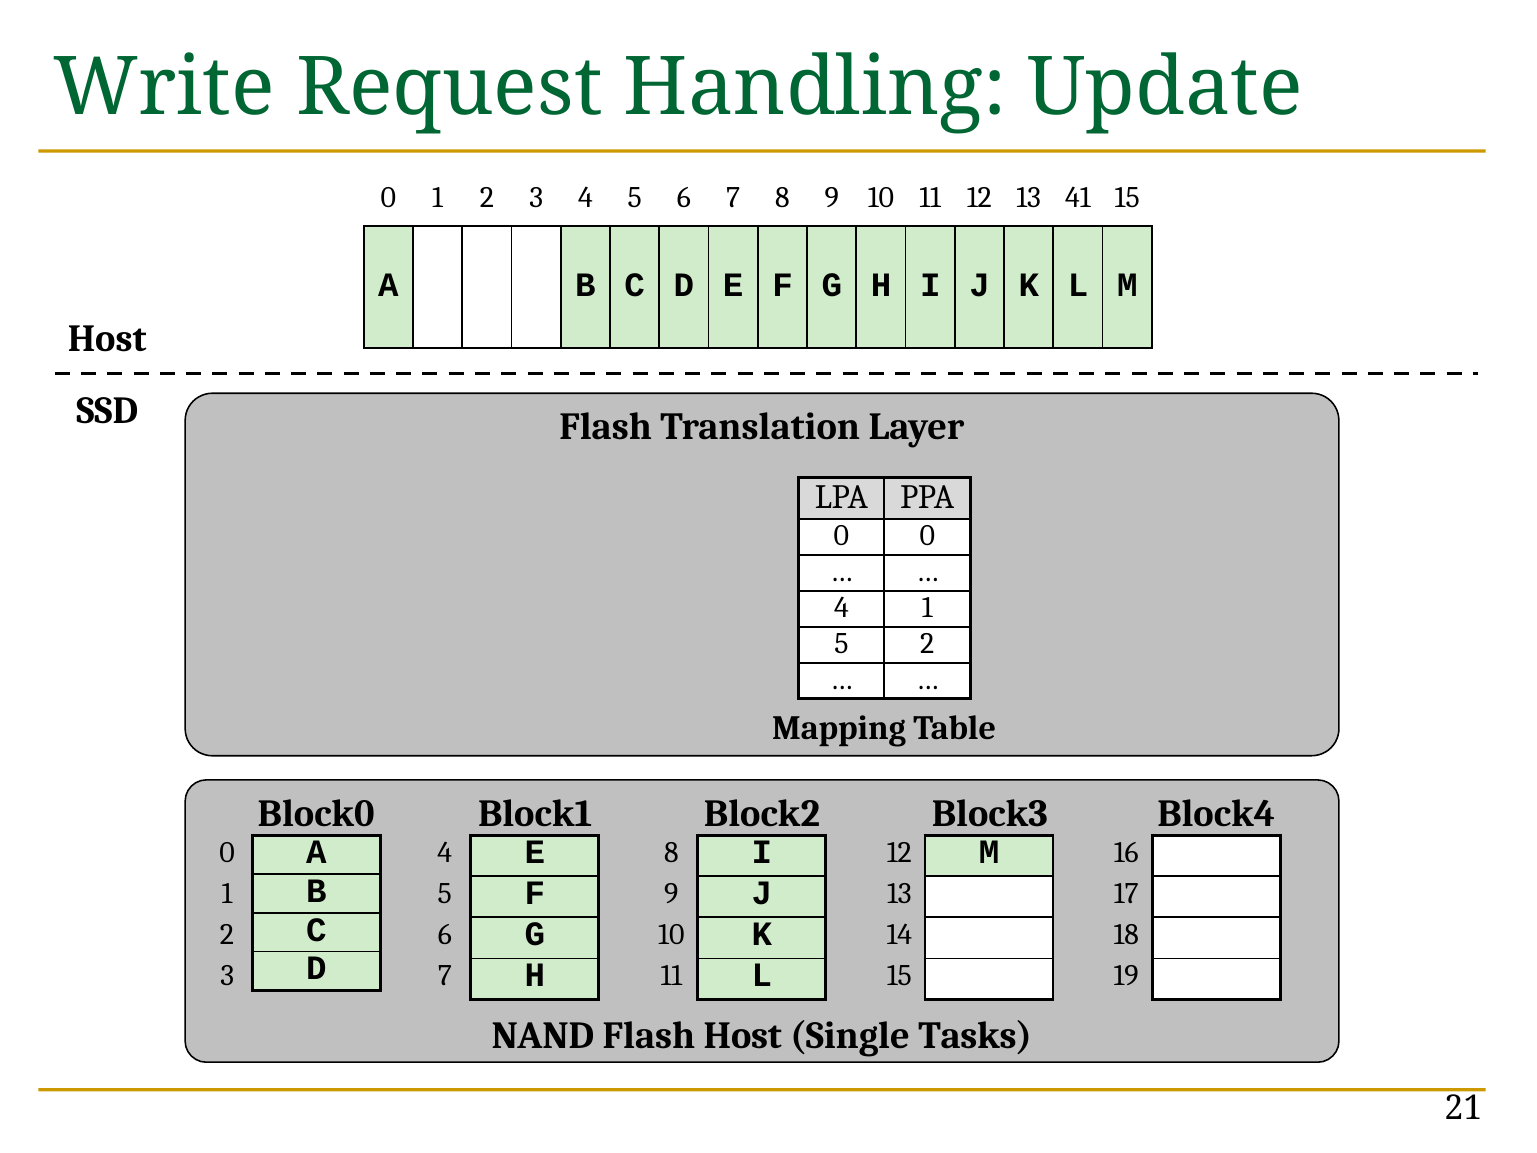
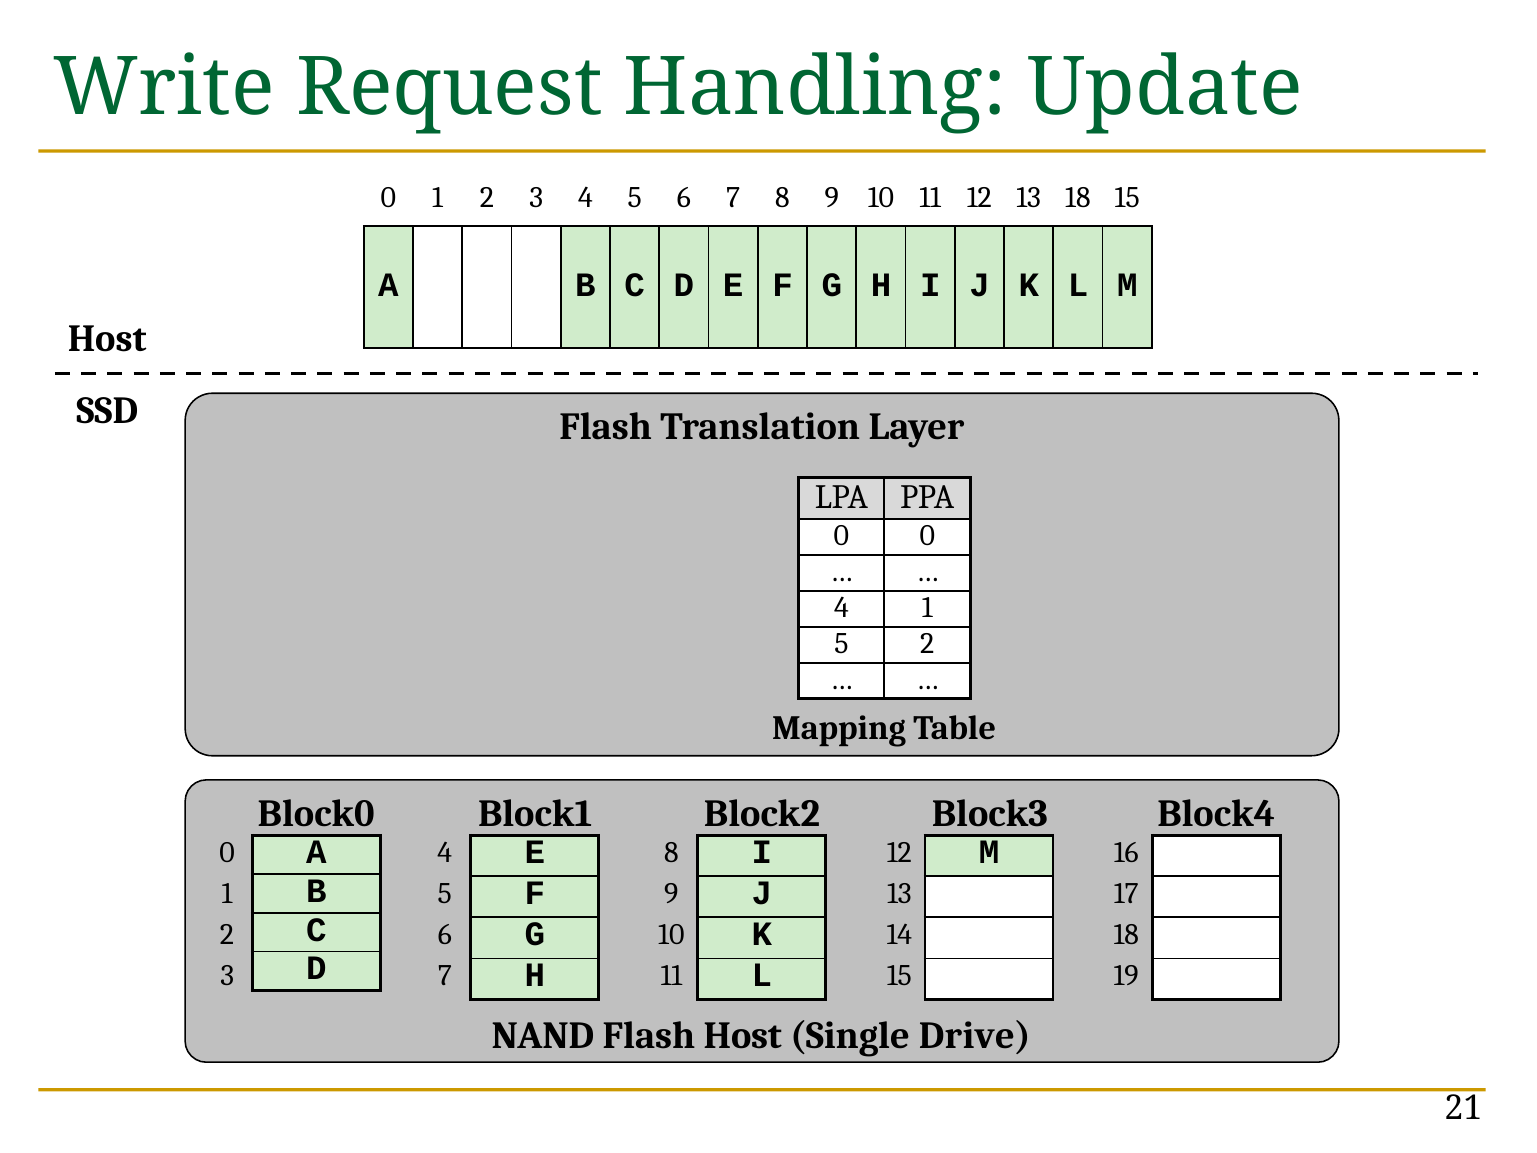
13 41: 41 -> 18 (1078, 197)
Tasks: Tasks -> Drive (975, 1035)
